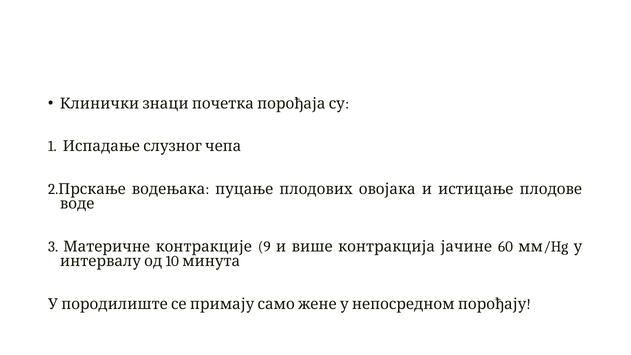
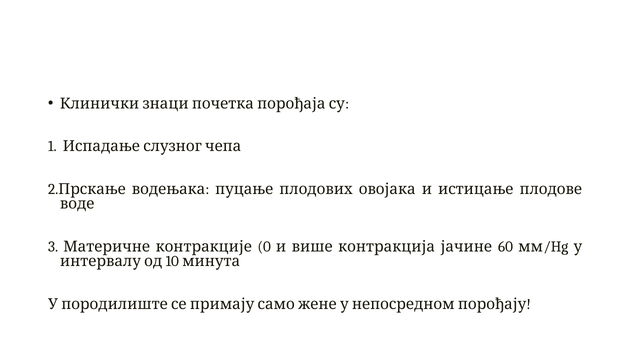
9: 9 -> 0 (264, 247)
